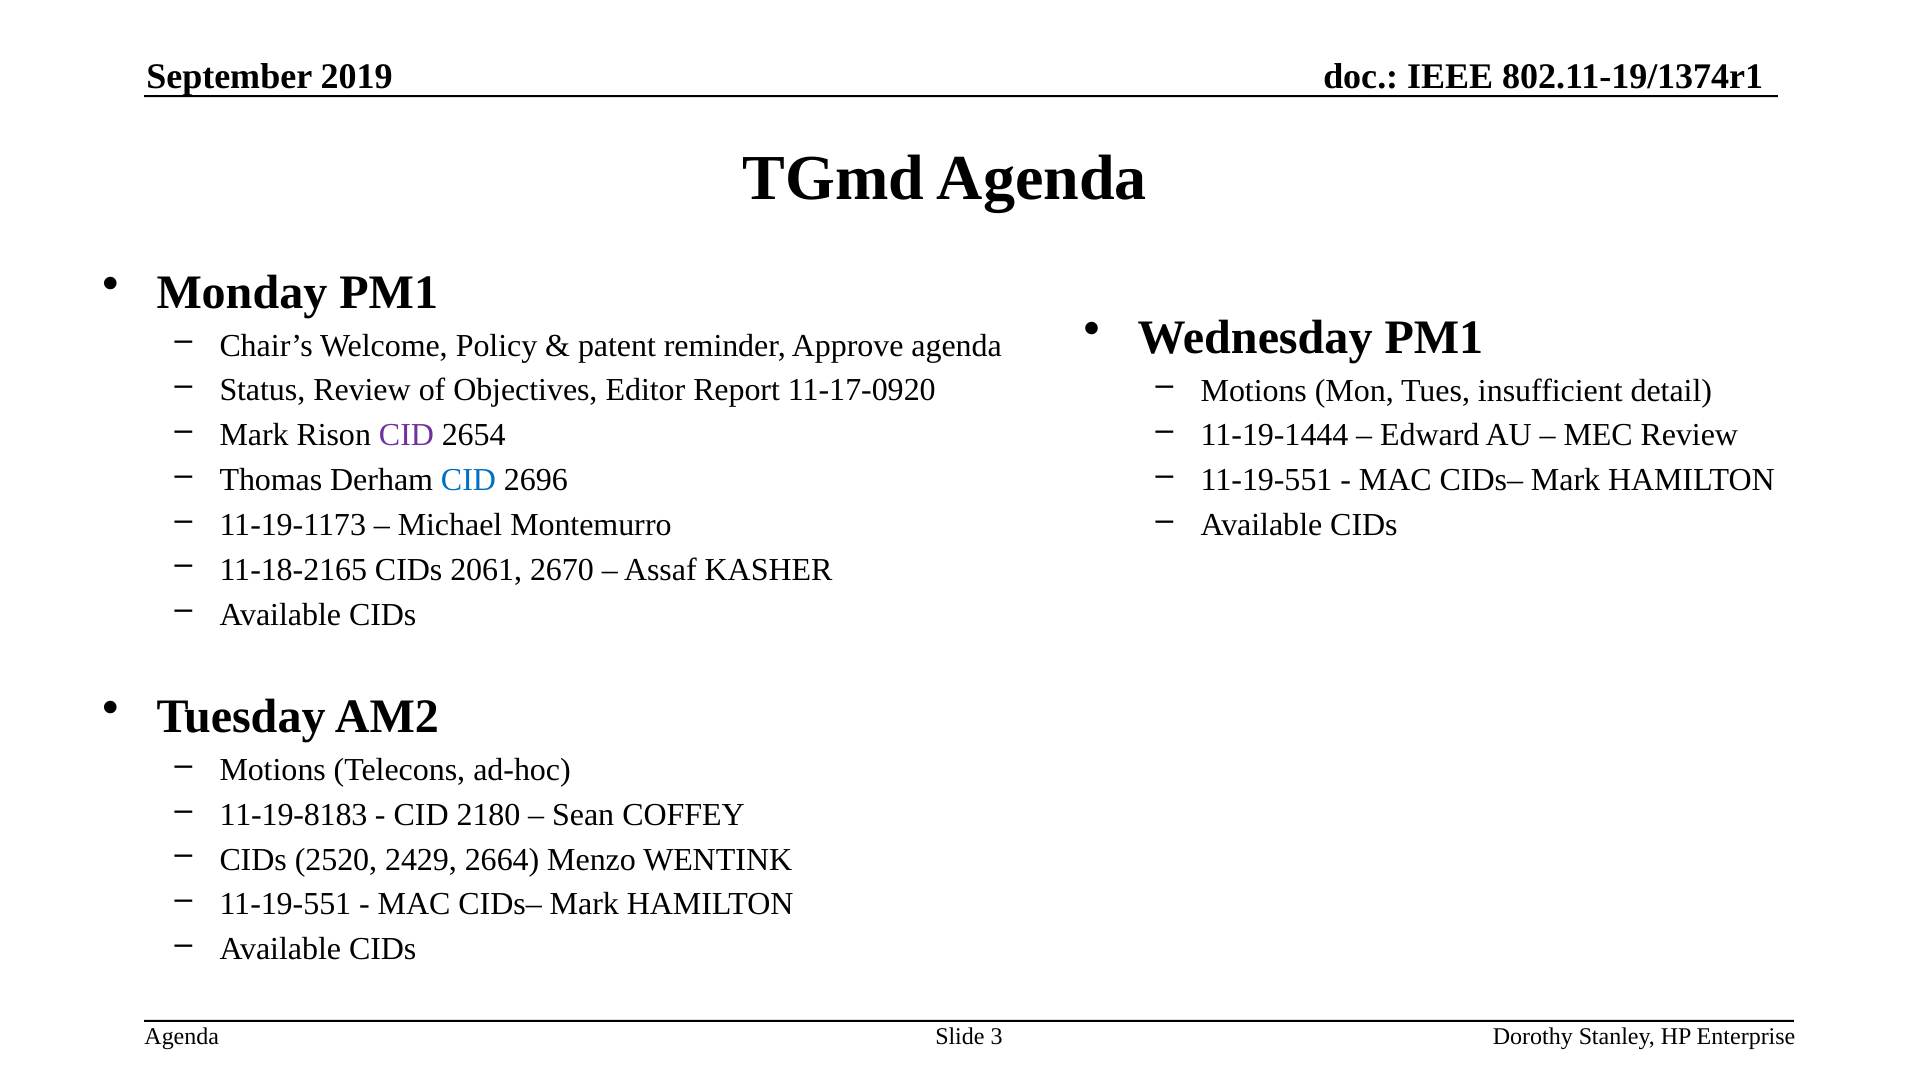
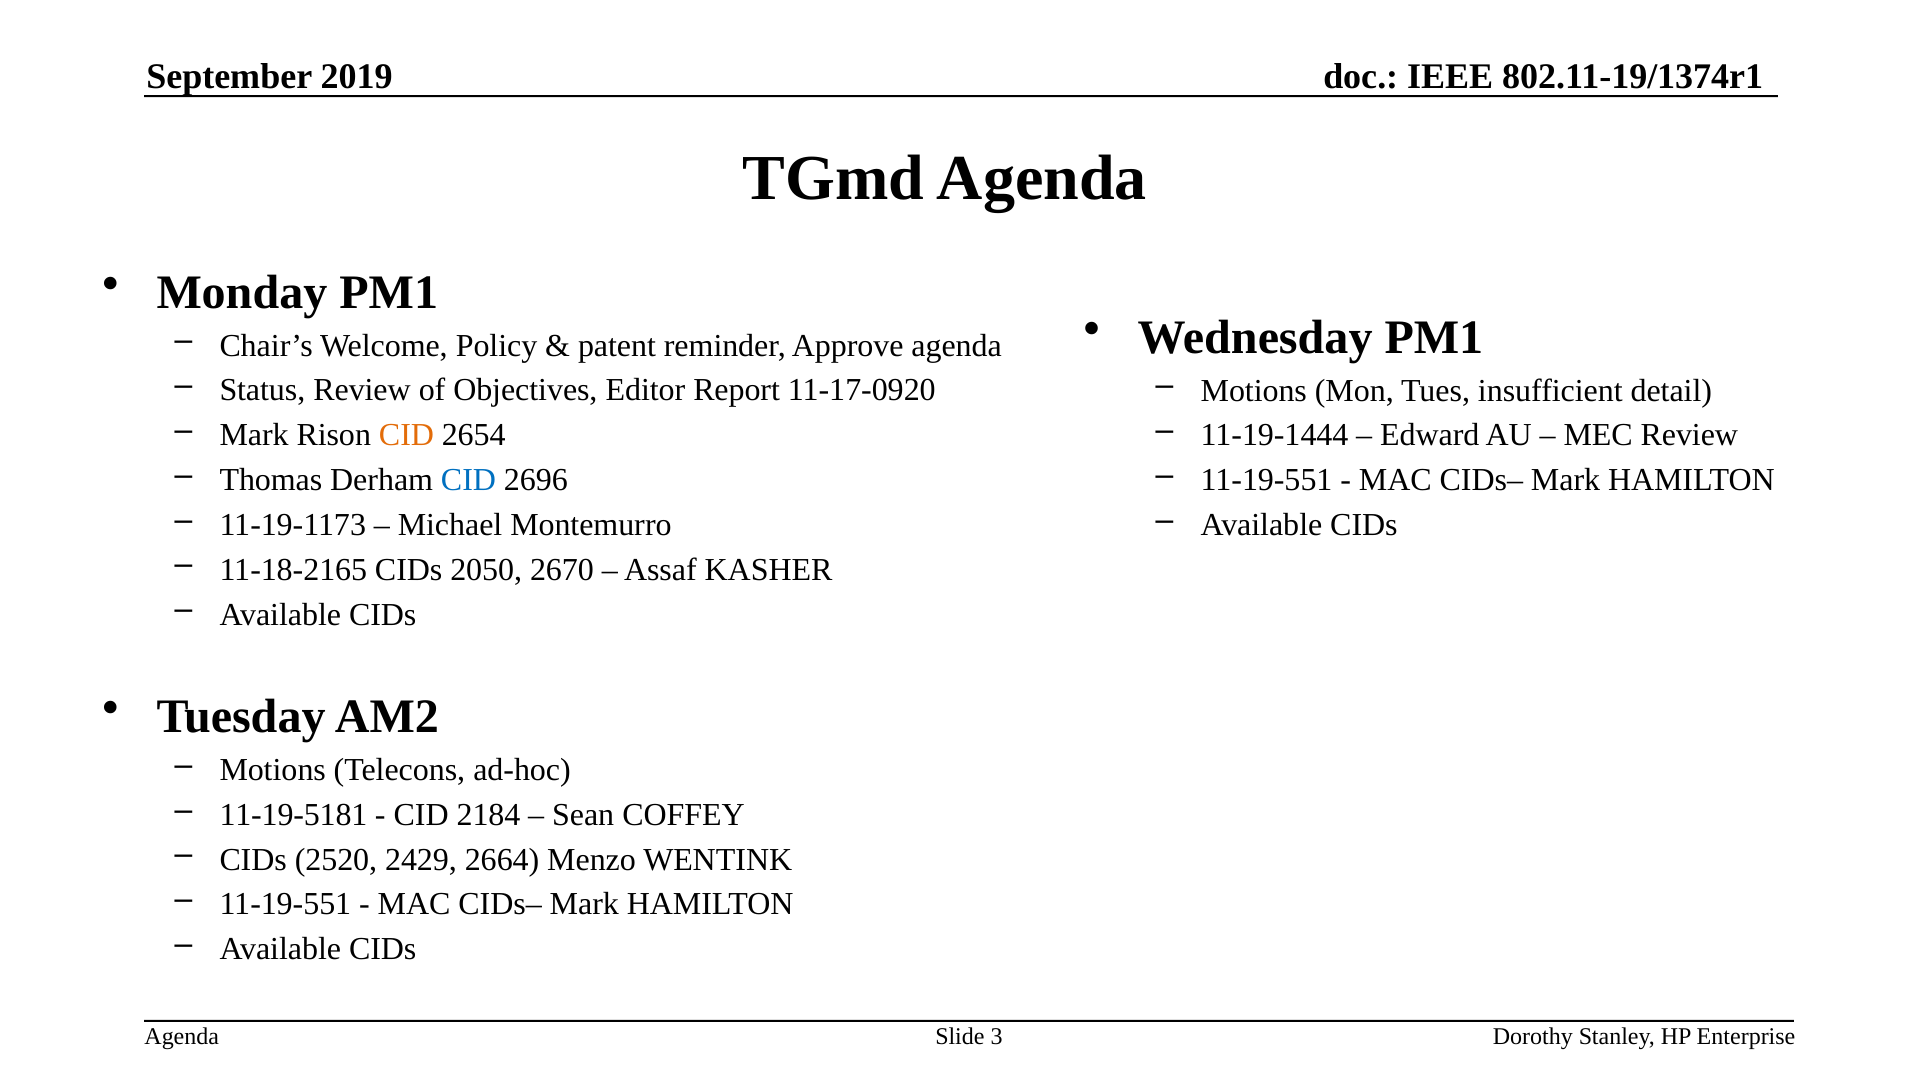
CID colour: purple -> orange (407, 435)
2061: 2061 -> 2050 (486, 570)
11-19-8183: 11-19-8183 -> 11-19-5181 (293, 815)
2180: 2180 -> 2184 (489, 815)
